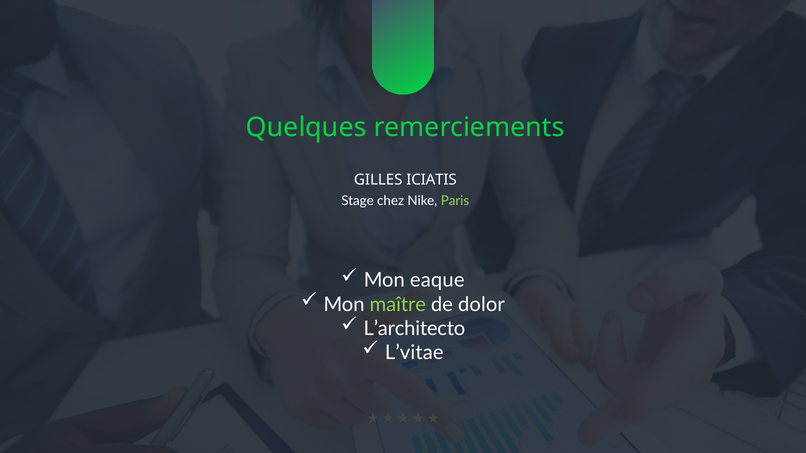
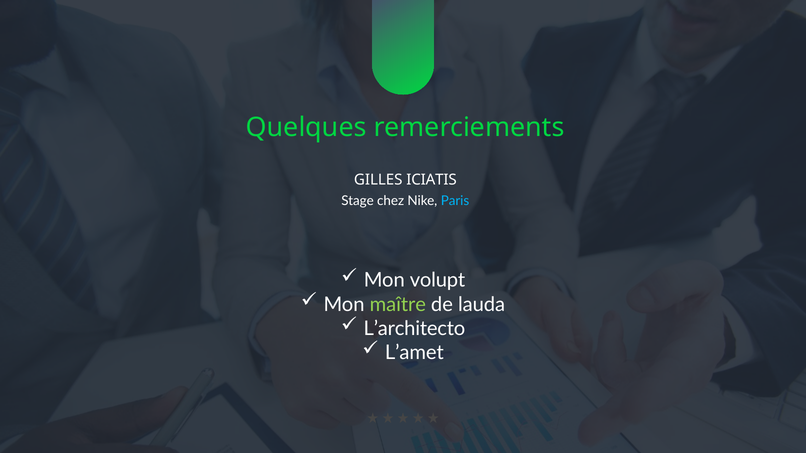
Paris colour: light green -> light blue (455, 201)
eaque: eaque -> volupt (437, 281)
dolor: dolor -> lauda (482, 305)
L’vitae: L’vitae -> L’amet (414, 353)
